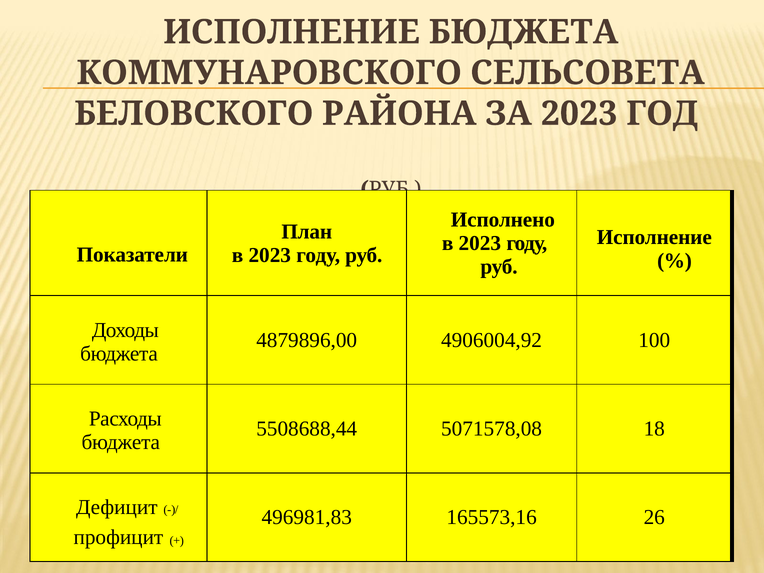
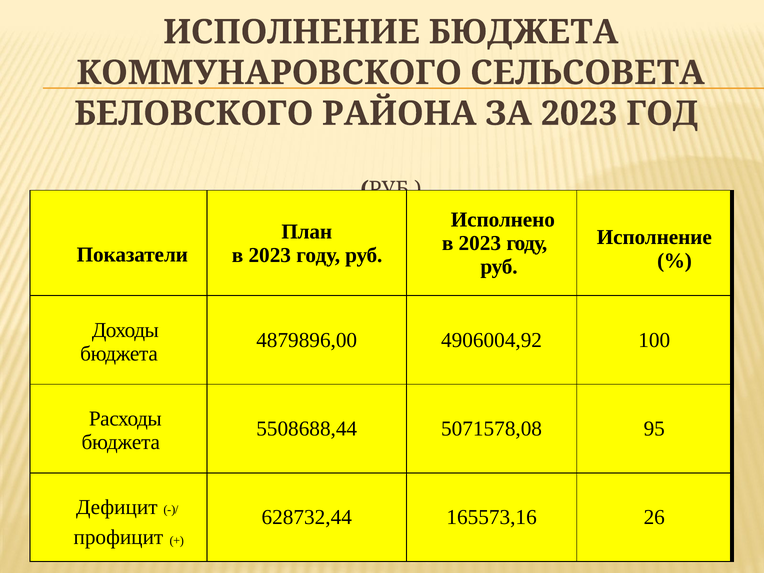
18: 18 -> 95 (654, 429)
496981,83: 496981,83 -> 628732,44 (307, 517)
